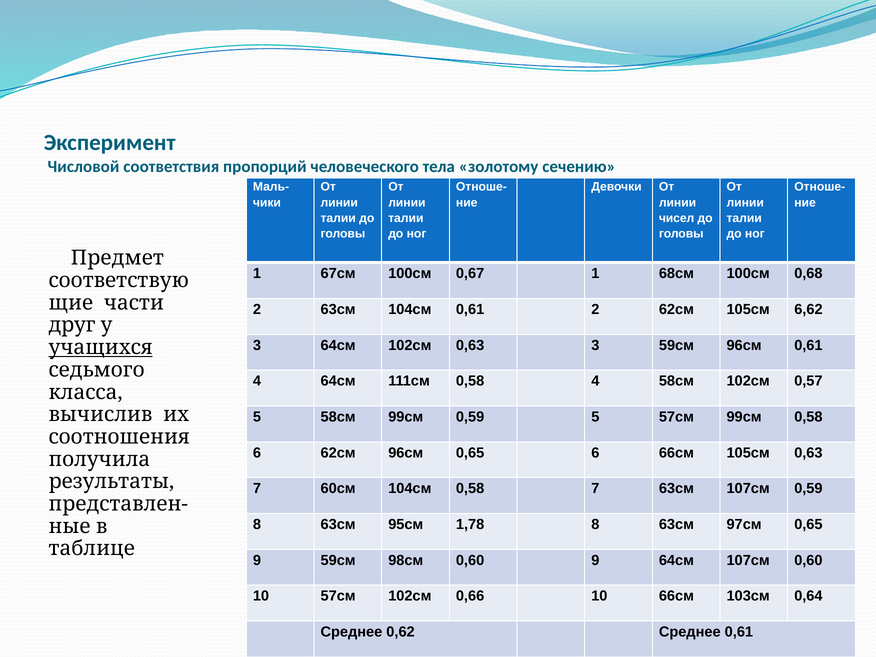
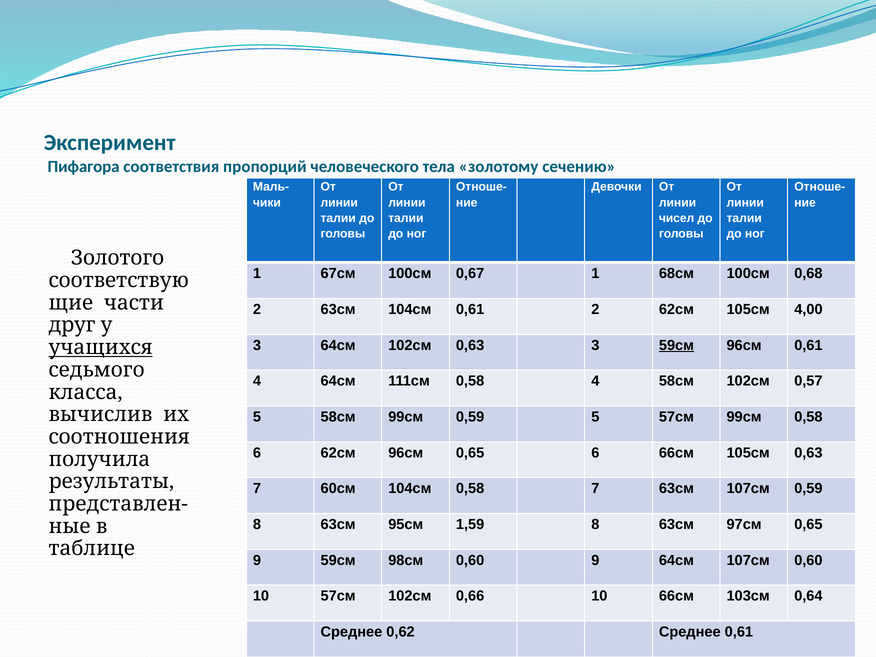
Числовой: Числовой -> Пифагора (84, 167)
Предмет: Предмет -> Золотого (117, 258)
6,62: 6,62 -> 4,00 (808, 309)
59см underline: none -> present (676, 345)
1,78: 1,78 -> 1,59 (470, 524)
